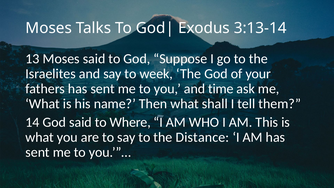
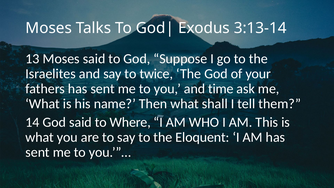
week: week -> twice (156, 74)
Distance: Distance -> Eloquent (202, 137)
